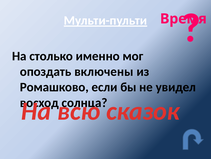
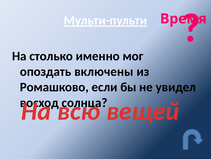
сказок: сказок -> вещей (143, 111)
